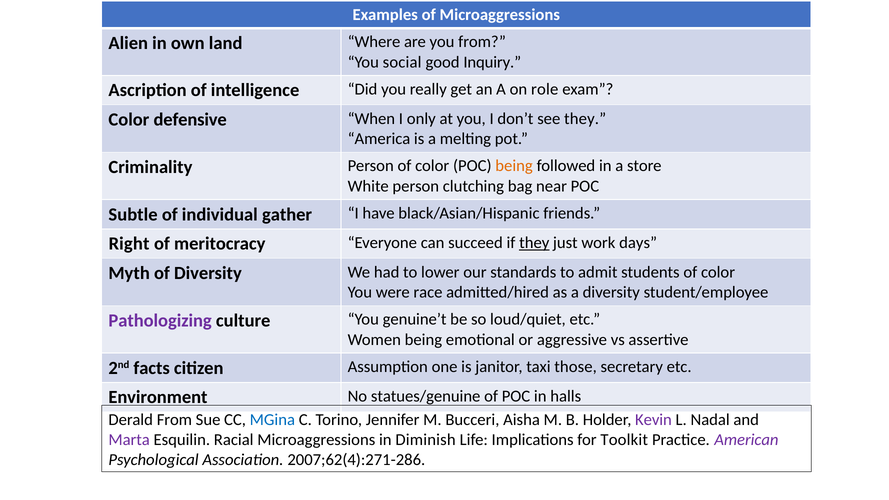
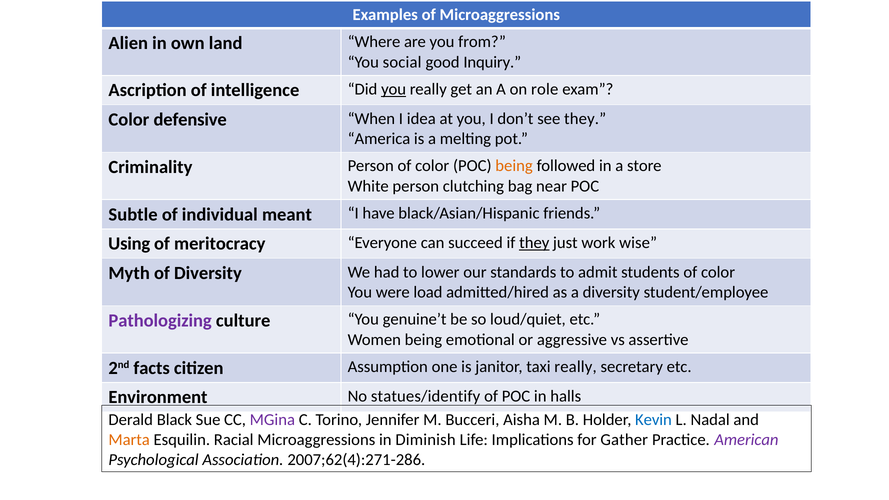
you underline: none -> present (394, 89)
only: only -> idea (421, 119)
gather: gather -> meant (287, 214)
Right: Right -> Using (129, 244)
days: days -> wise (638, 243)
race: race -> load (428, 292)
taxi those: those -> really (576, 367)
statues/genuine: statues/genuine -> statues/identify (426, 396)
Derald From: From -> Black (174, 420)
MGina colour: blue -> purple (272, 420)
Kevin colour: purple -> blue (653, 420)
Marta colour: purple -> orange (129, 440)
Toolkit: Toolkit -> Gather (624, 440)
